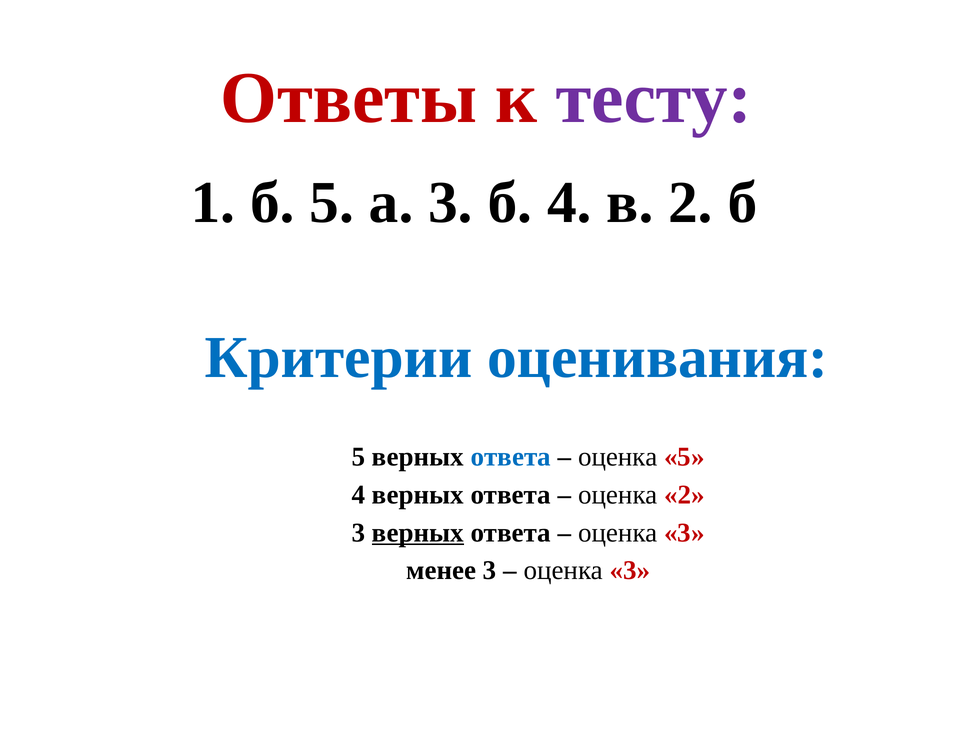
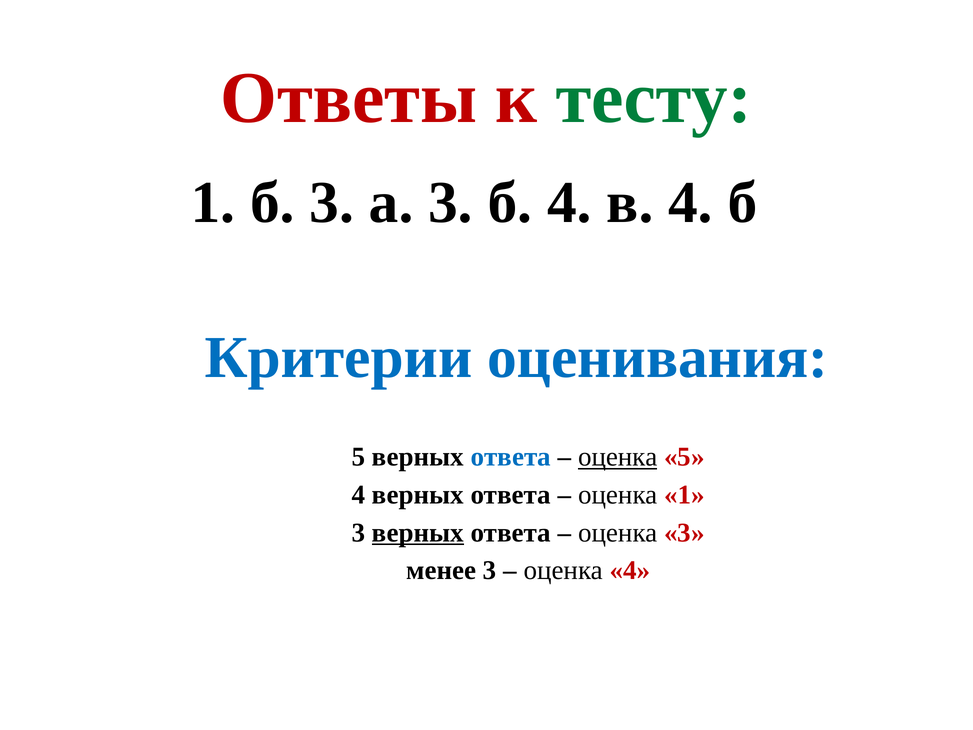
тесту colour: purple -> green (654, 98)
б 5: 5 -> 3 (332, 203)
в 2: 2 -> 4 (690, 203)
оценка underline: none -> present (618, 457)
оценка 2: 2 -> 1 (684, 495)
3: 3 -> 4 (630, 570)
